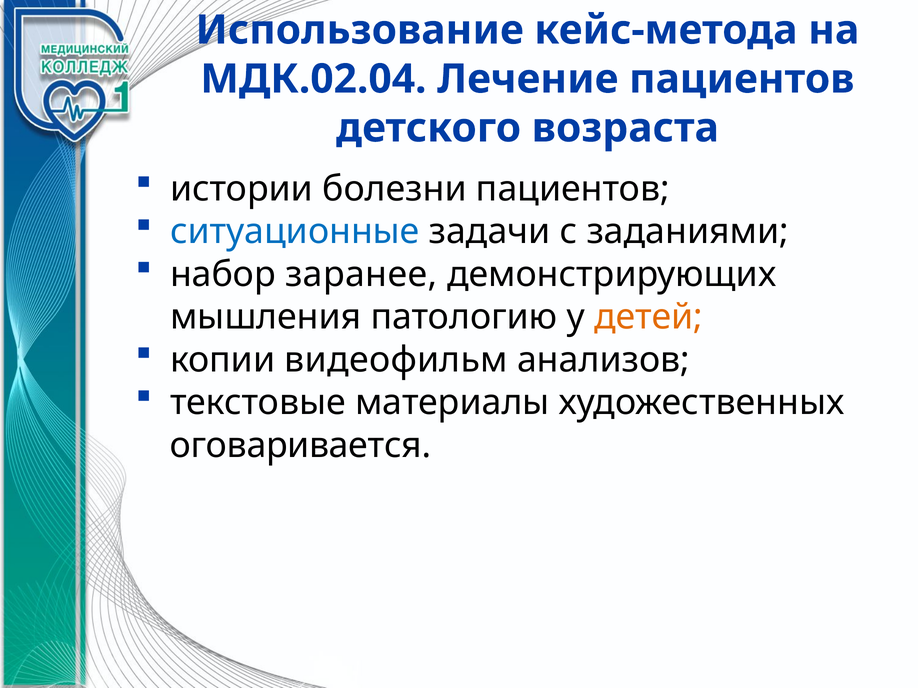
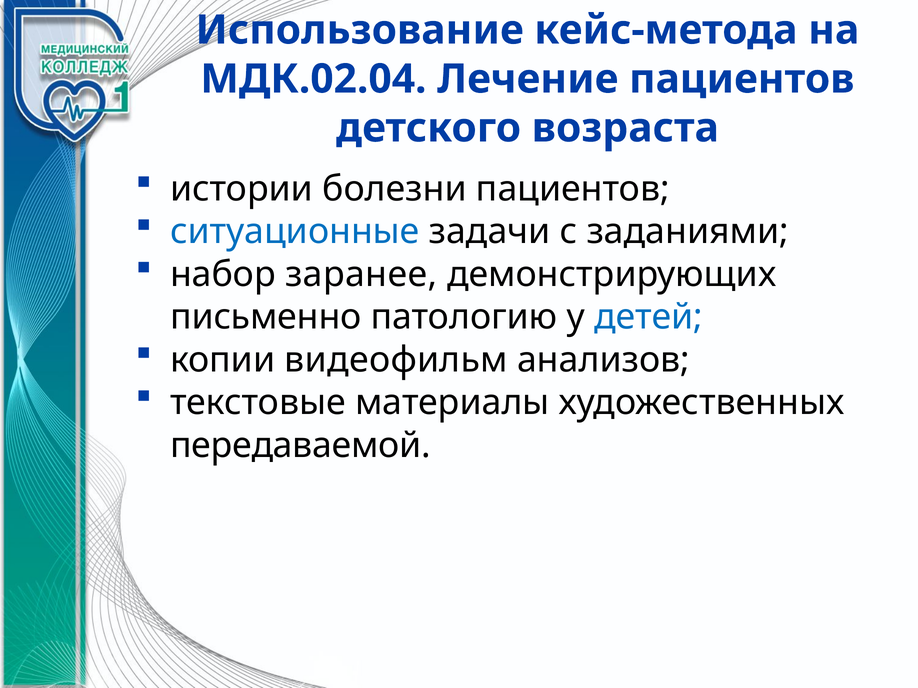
мышления: мышления -> письменно (266, 317)
детей colour: orange -> blue (648, 317)
оговаривается: оговаривается -> передаваемой (300, 446)
